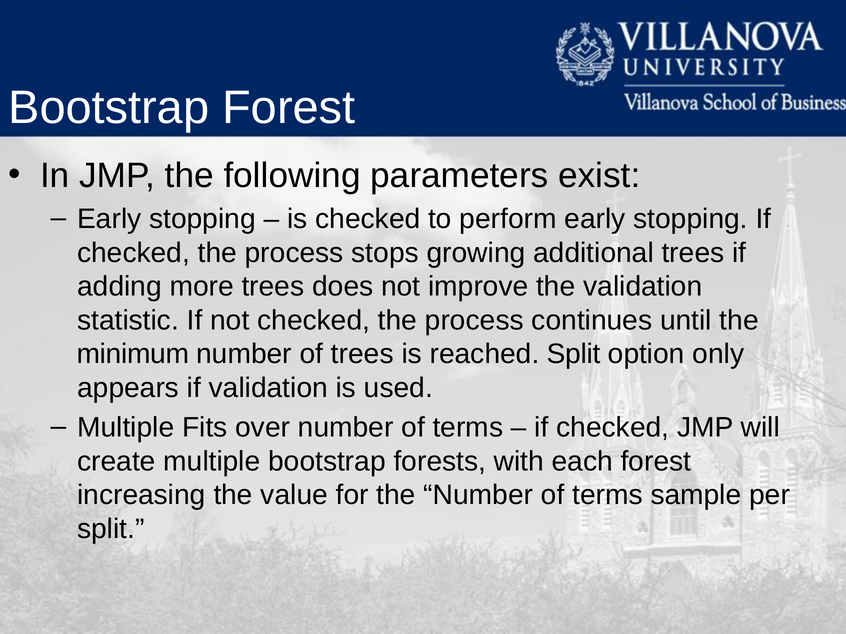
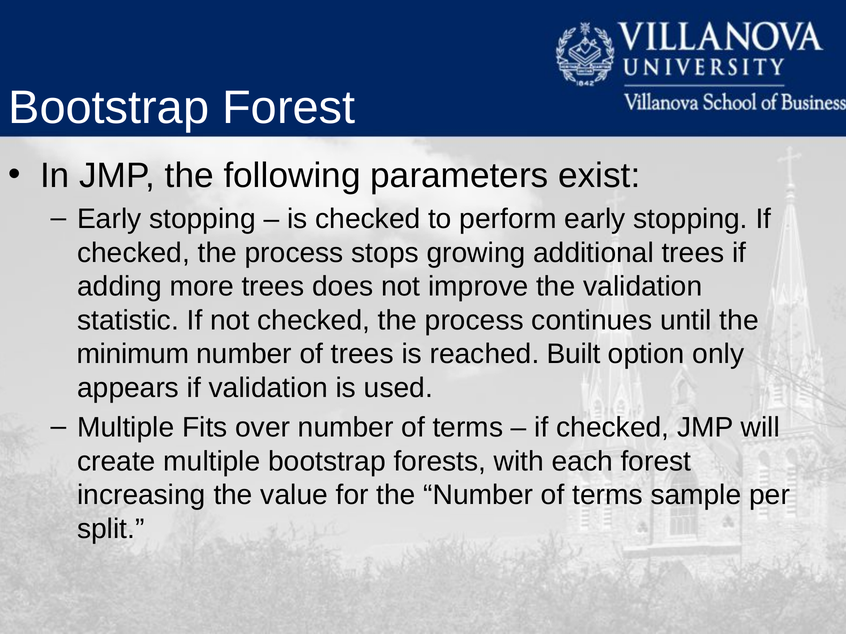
reached Split: Split -> Built (573, 354)
